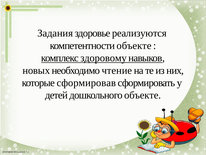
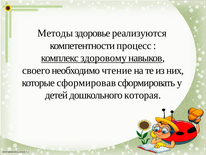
Задания: Задания -> Методы (55, 33)
компетентности объекте: объекте -> процесс (134, 46)
новых: новых -> своего (36, 70)
дошкольного объекте: объекте -> которая (143, 95)
